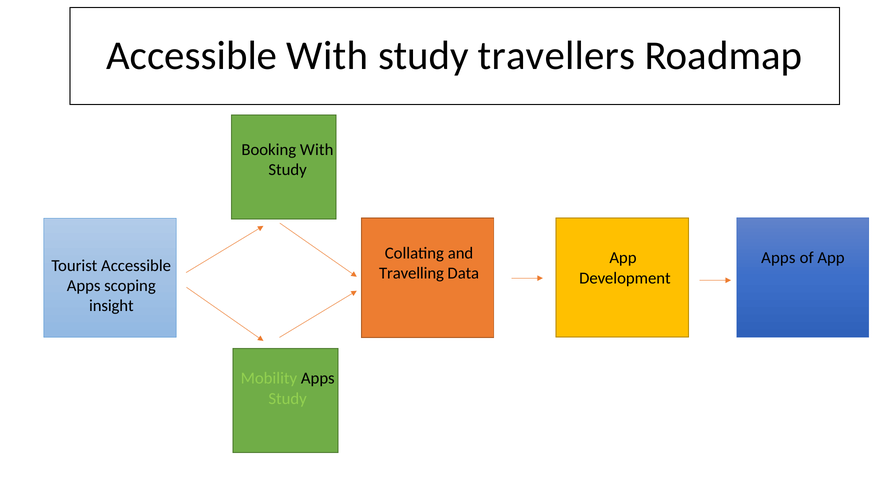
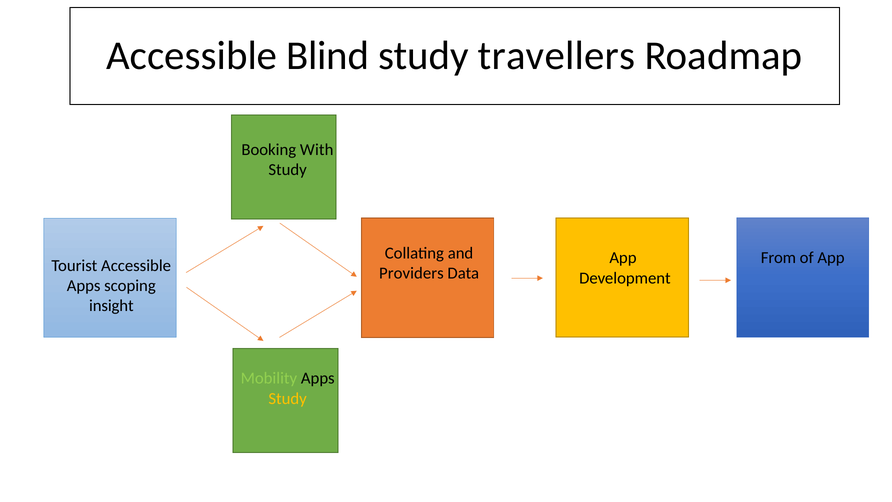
Accessible With: With -> Blind (328, 56)
Apps: Apps -> From (778, 258)
Travelling: Travelling -> Providers (411, 273)
Study colour: light green -> yellow (288, 398)
